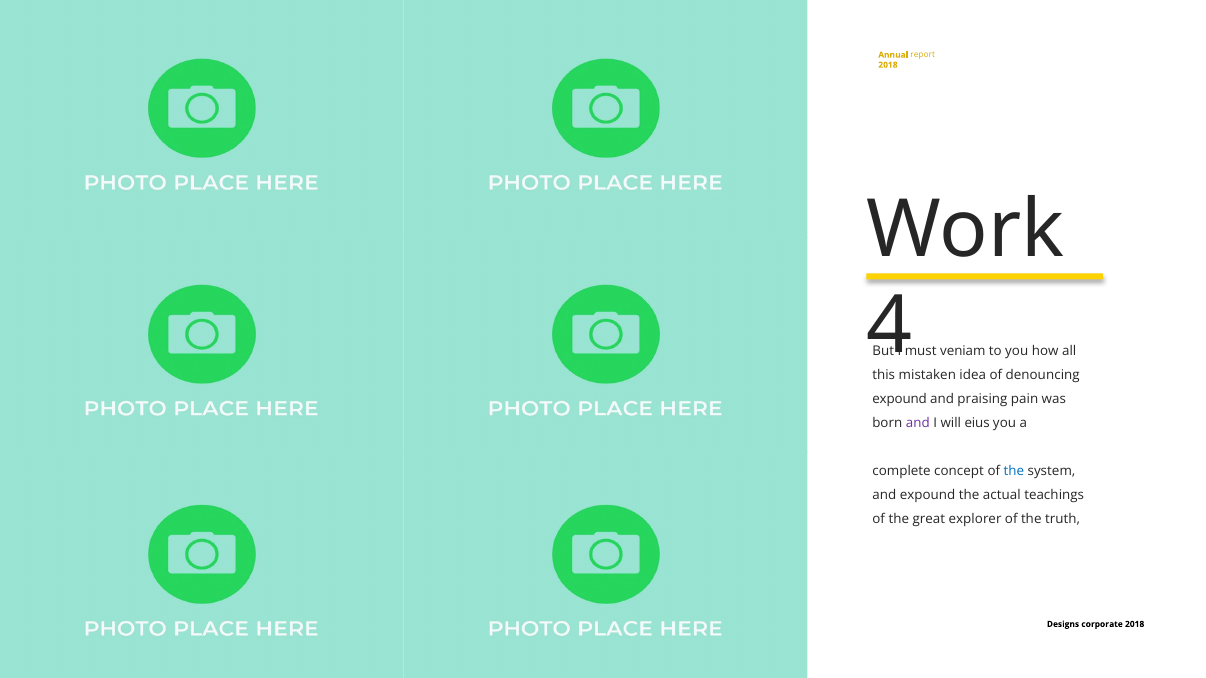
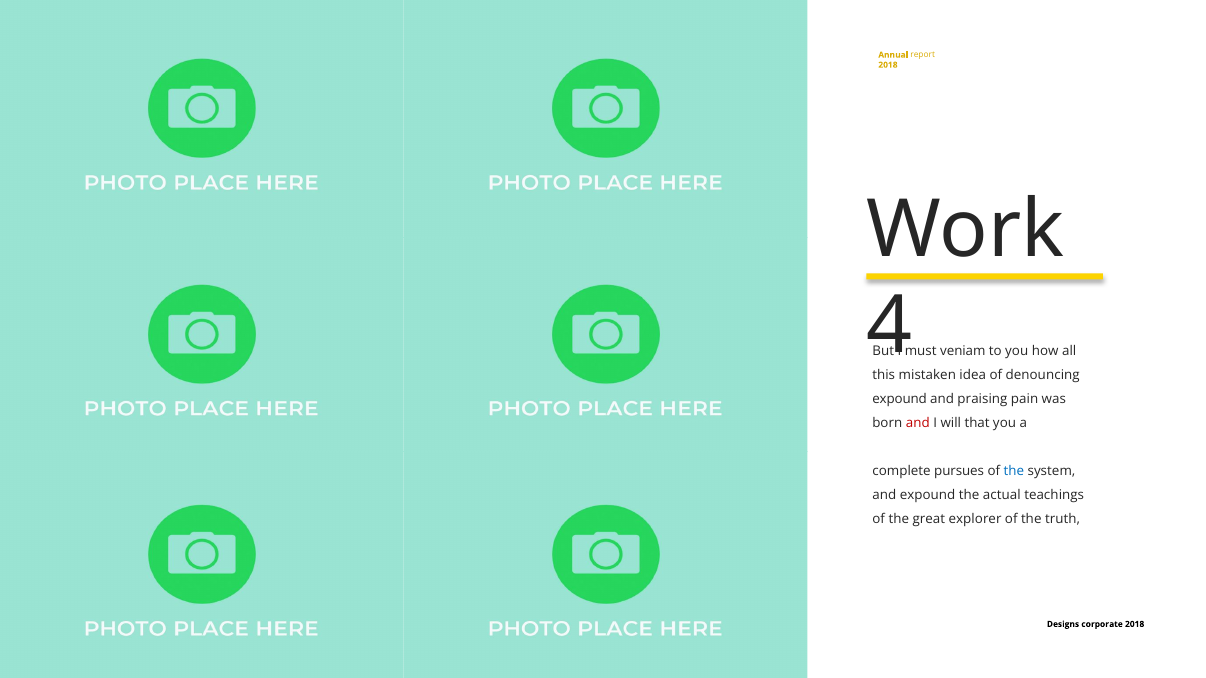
and colour: purple -> red (918, 423)
eius: eius -> that (977, 423)
concept: concept -> pursues (959, 472)
